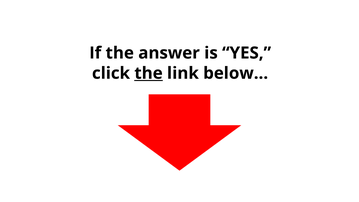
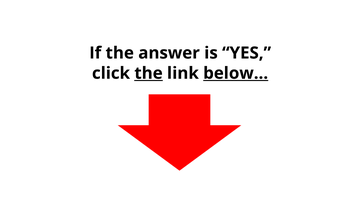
below… underline: none -> present (236, 73)
